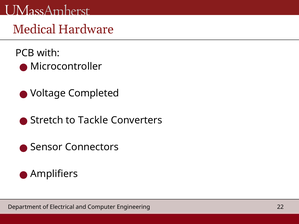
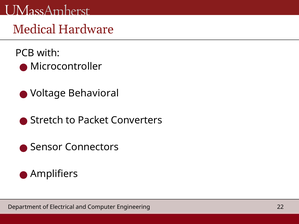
Completed: Completed -> Behavioral (94, 93)
Tackle: Tackle -> Packet (93, 120)
